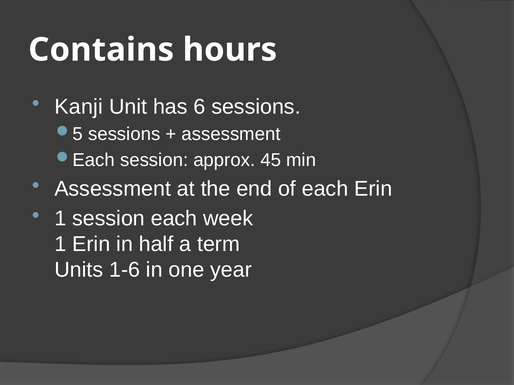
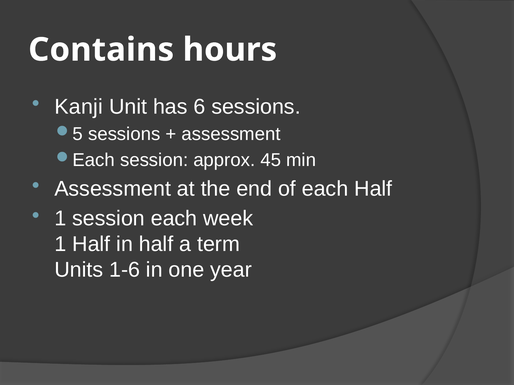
each Erin: Erin -> Half (373, 189)
1 Erin: Erin -> Half (91, 245)
